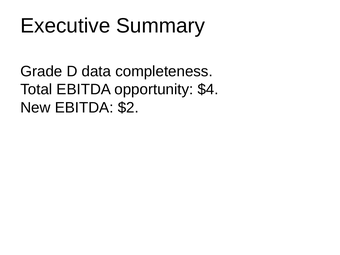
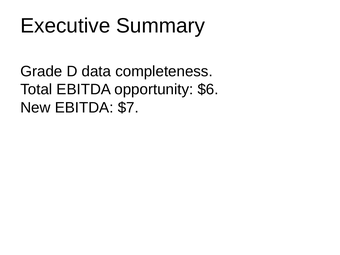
$4: $4 -> $6 (208, 89)
$2: $2 -> $7 (128, 108)
